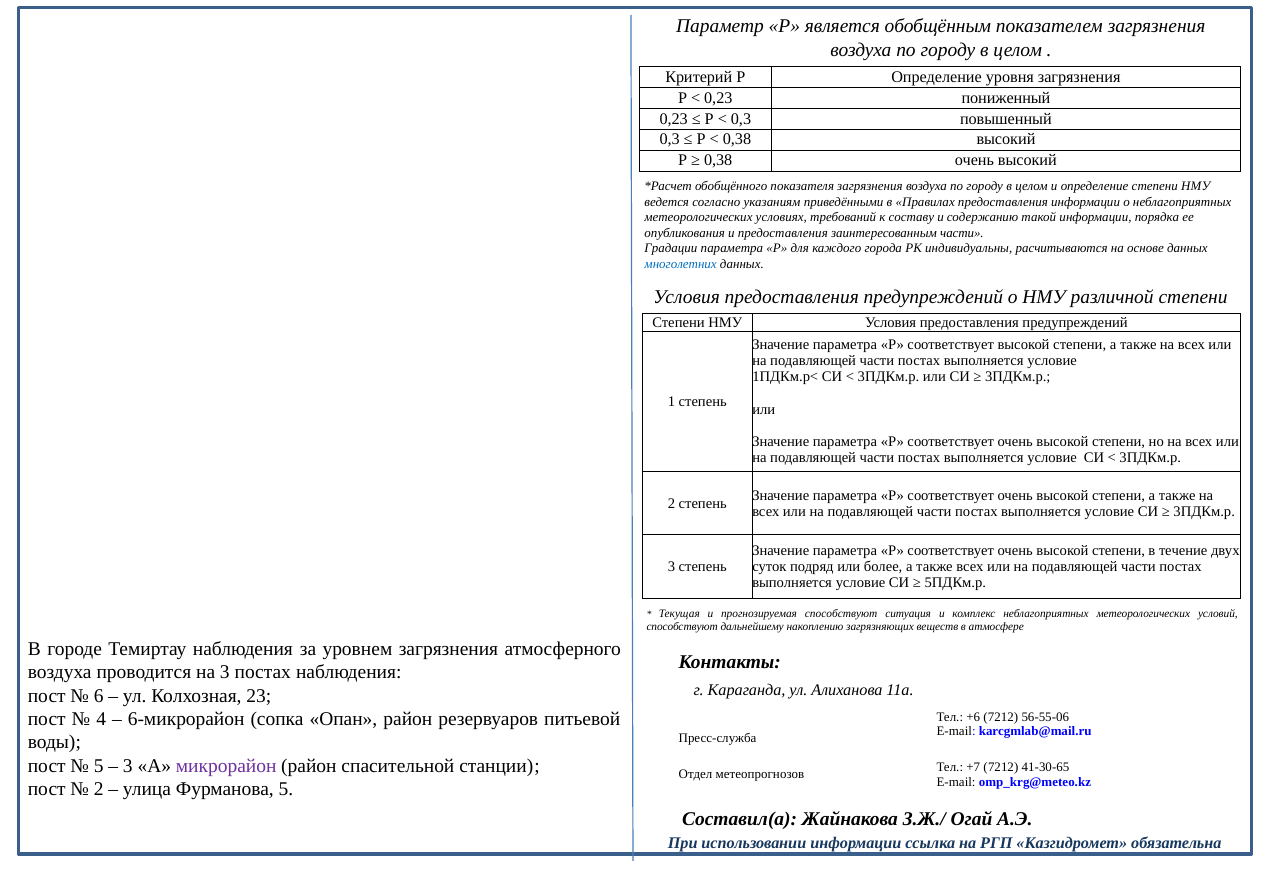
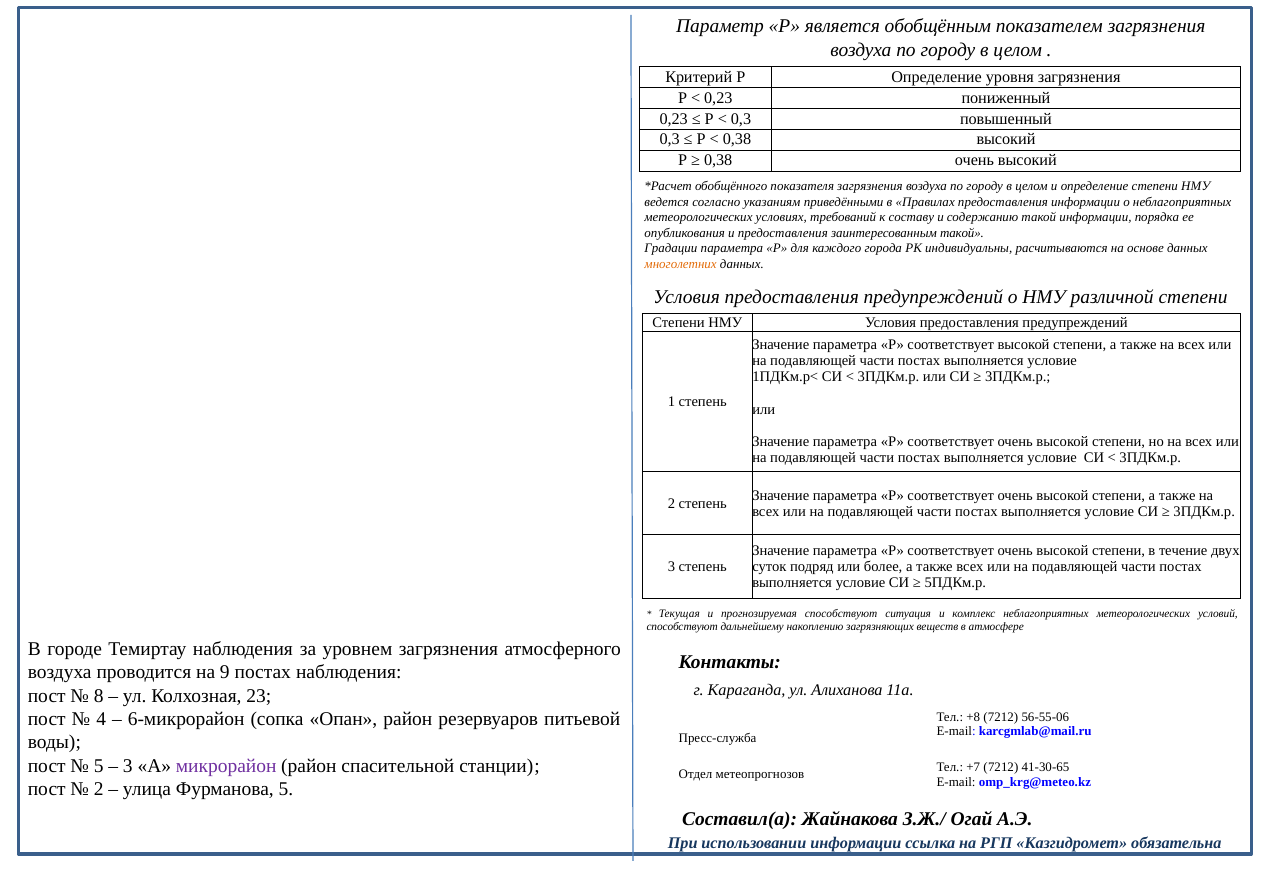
заинтересованным части: части -> такой (962, 233)
многолетних colour: blue -> orange (681, 264)
на 3: 3 -> 9 (225, 673)
6: 6 -> 8 (99, 696)
+6: +6 -> +8 (973, 717)
